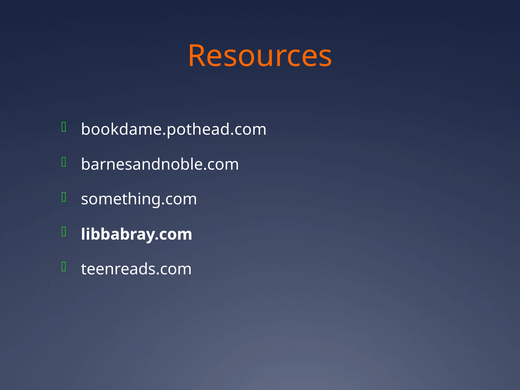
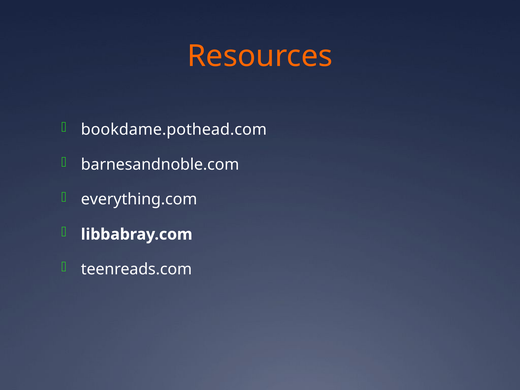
something.com: something.com -> everything.com (139, 199)
